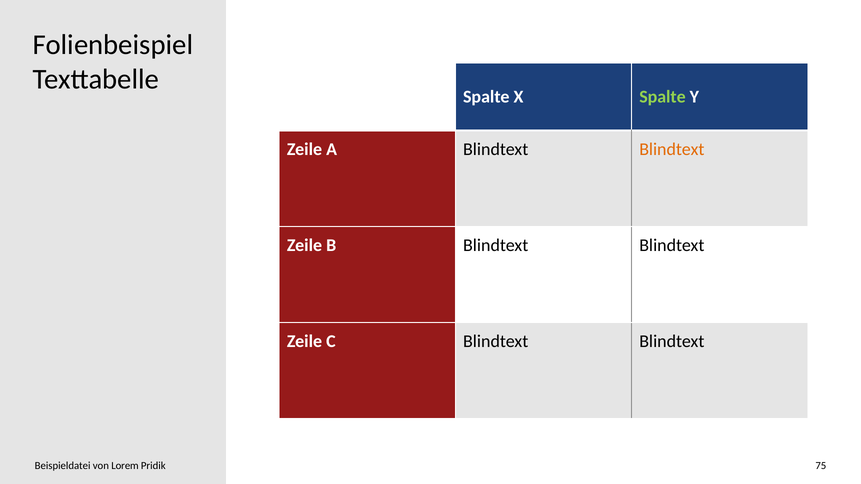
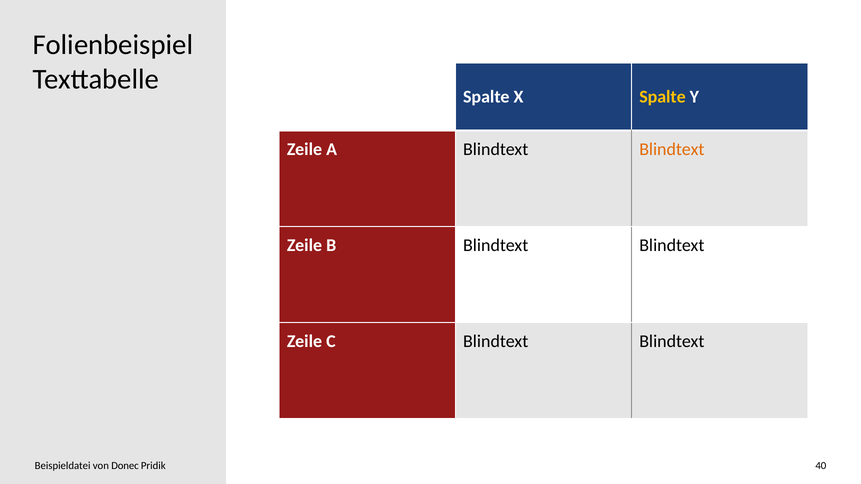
Spalte colour: light green -> yellow (662, 97)
Lorem: Lorem -> Donec (125, 466)
75: 75 -> 40 (821, 466)
